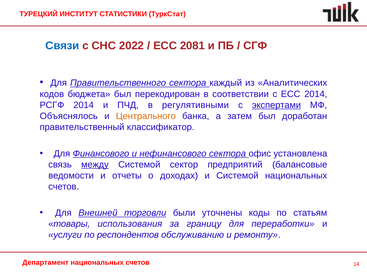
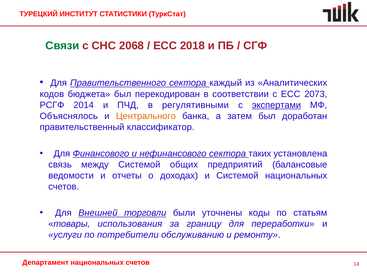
Связи colour: blue -> green (62, 46)
2022: 2022 -> 2068 (132, 46)
2081: 2081 -> 2018 (192, 46)
ЕСС 2014: 2014 -> 2073 (316, 94)
офис: офис -> таких (260, 154)
между underline: present -> none (95, 165)
сектор: сектор -> общих (184, 165)
респондентов: респондентов -> потребители (128, 235)
